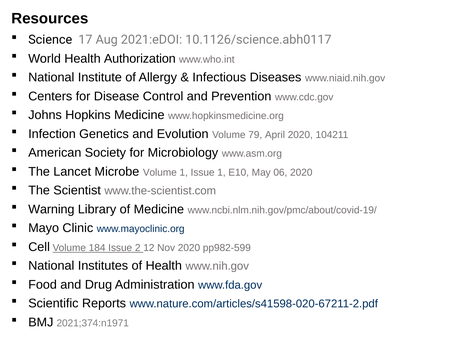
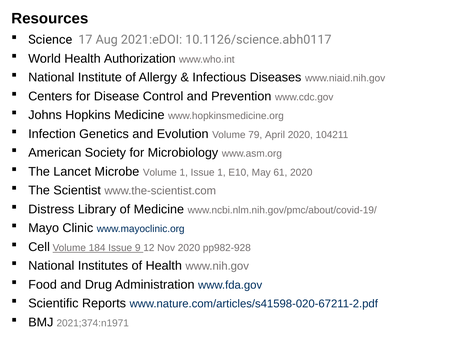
06: 06 -> 61 (280, 172)
Warning: Warning -> Distress (51, 209)
2: 2 -> 9 (138, 248)
pp982-599: pp982-599 -> pp982-928 (227, 248)
